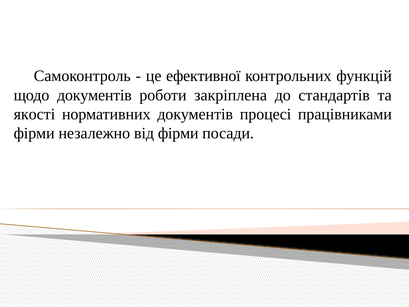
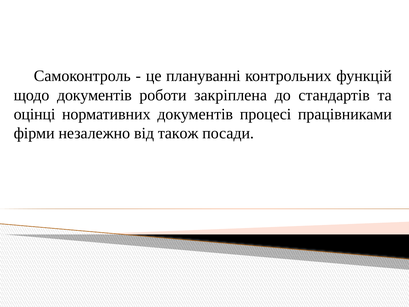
ефективної: ефективної -> плануванні (203, 76)
якості: якості -> оцінці (35, 114)
від фірми: фірми -> також (178, 133)
